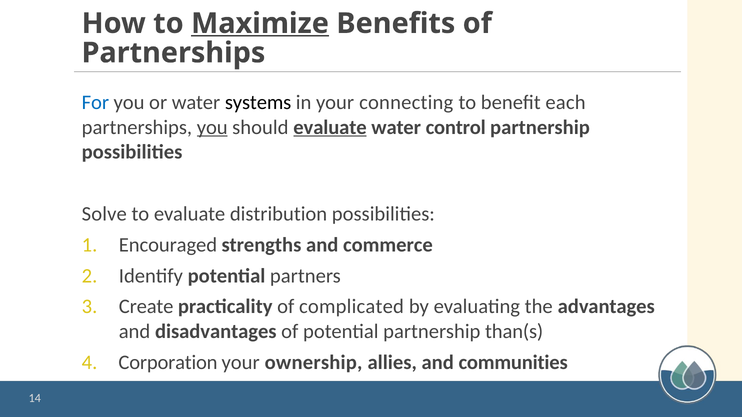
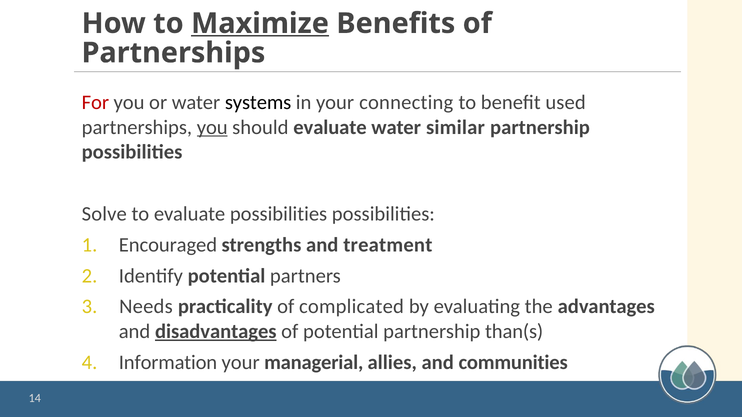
For colour: blue -> red (95, 103)
each: each -> used (566, 103)
evaluate underline: present -> none (330, 127)
control: control -> similar (456, 127)
evaluate distribution: distribution -> possibilities (279, 214)
commerce: commerce -> treatment (388, 245)
Create: Create -> Needs (146, 307)
disadvantages underline: none -> present (216, 332)
Corporation: Corporation -> Information (168, 363)
ownership: ownership -> managerial (314, 363)
